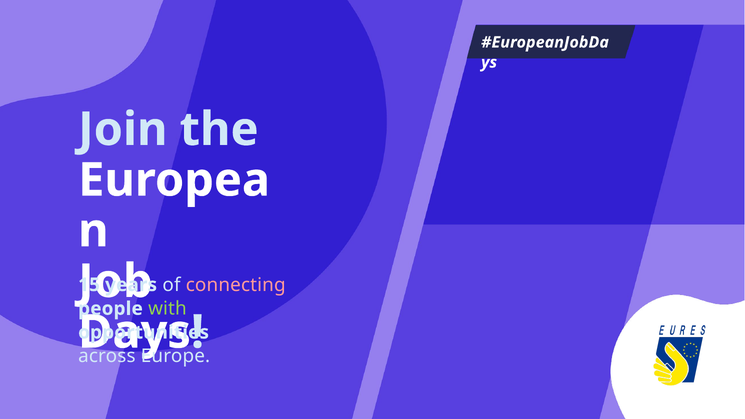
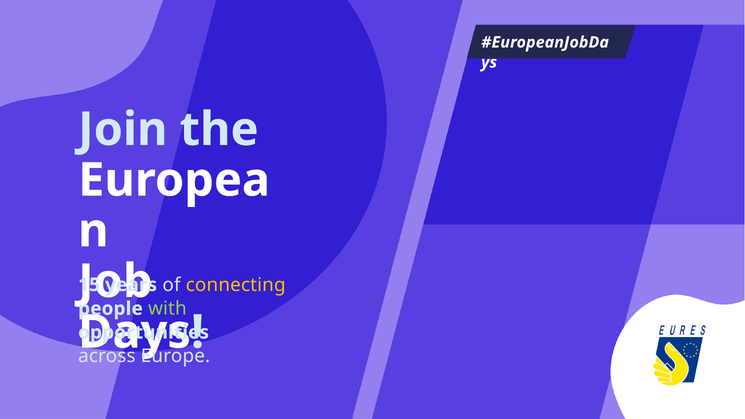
connecting colour: pink -> yellow (236, 285)
